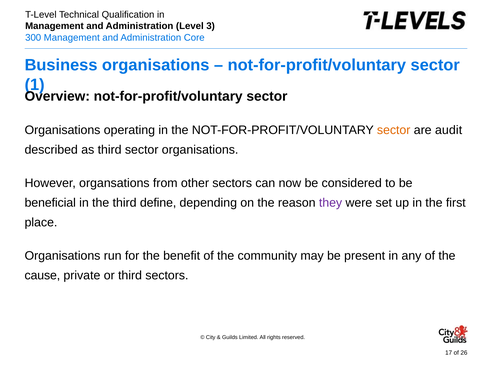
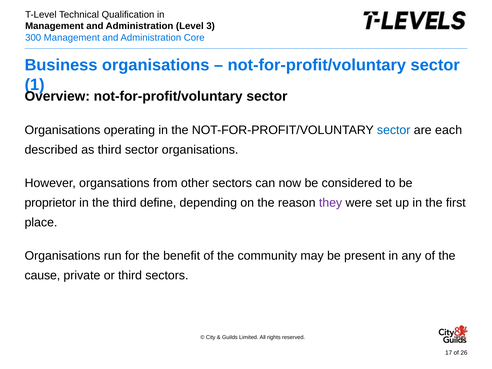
sector colour: orange -> blue (394, 130)
audit: audit -> each (449, 130)
beneficial: beneficial -> proprietor (50, 203)
